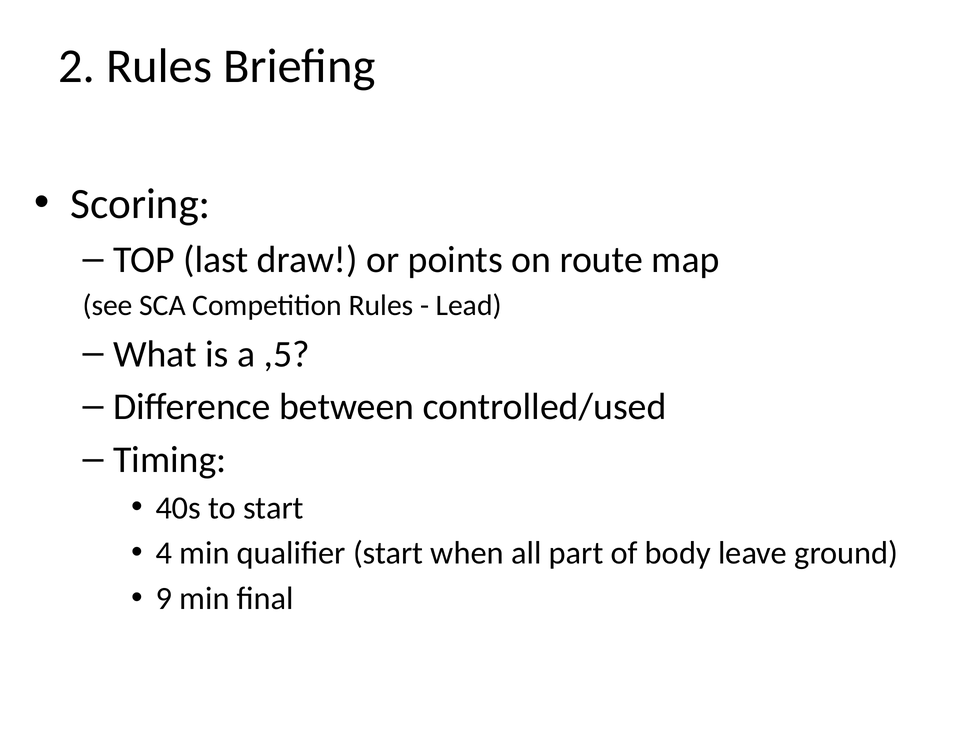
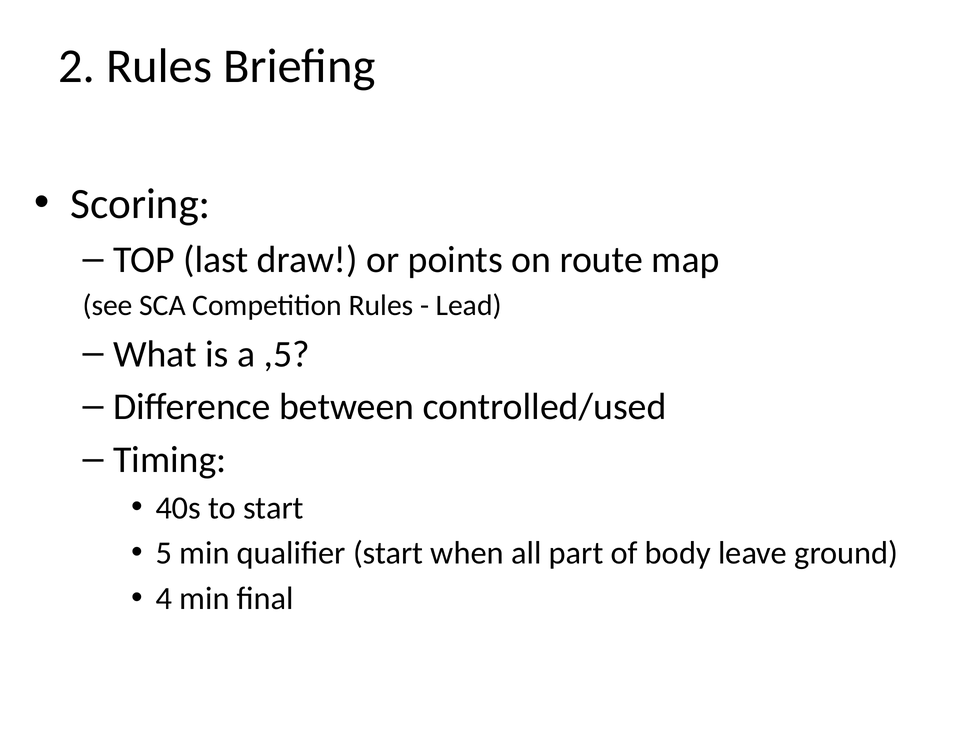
4: 4 -> 5 (164, 553)
9: 9 -> 4 (164, 599)
